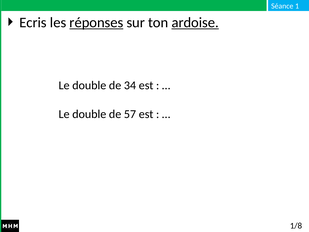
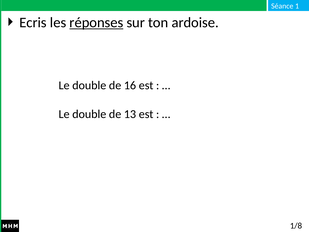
ardoise underline: present -> none (195, 23)
34: 34 -> 16 (130, 85)
57: 57 -> 13 (130, 114)
